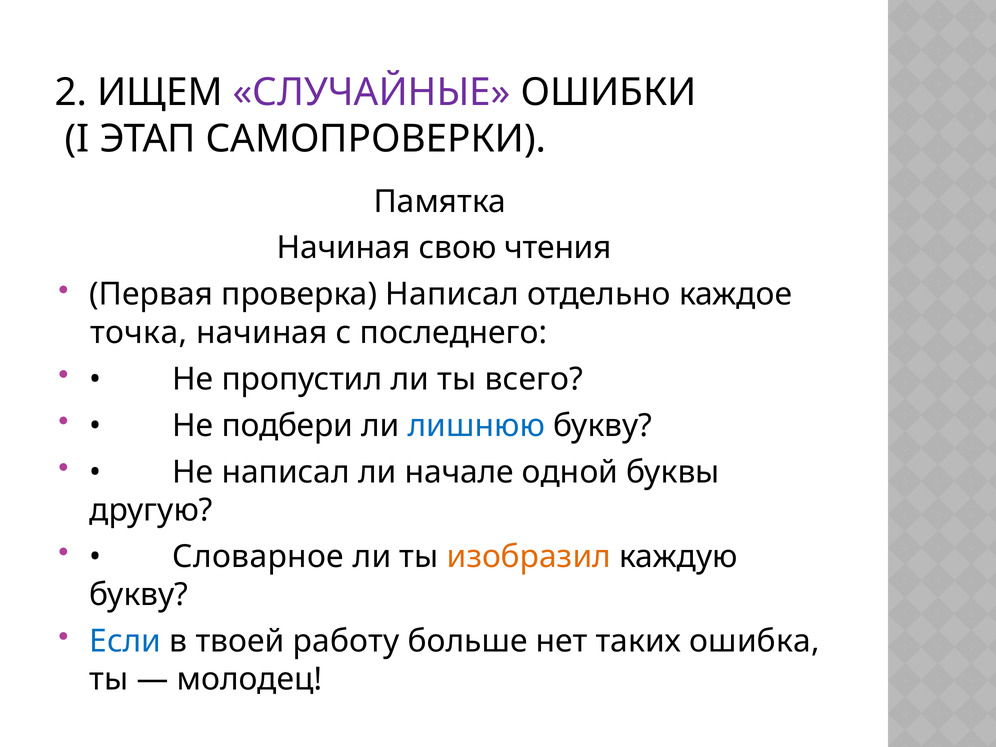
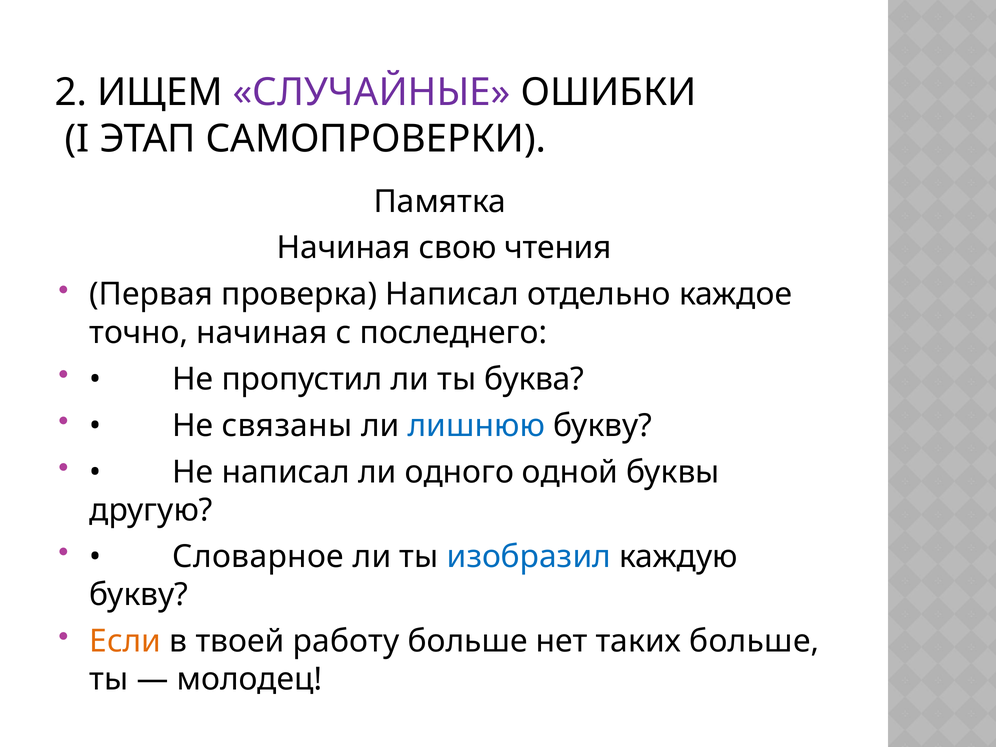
точка: точка -> точно (139, 333)
всего: всего -> буква (534, 379)
подбери: подбери -> связаны (287, 426)
начале: начале -> одного (459, 472)
изобразил colour: orange -> blue (529, 557)
Если colour: blue -> orange (125, 641)
таких ошибка: ошибка -> больше (754, 641)
